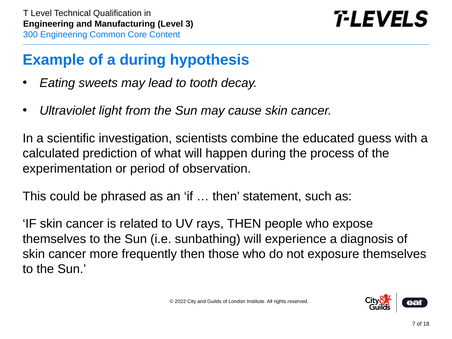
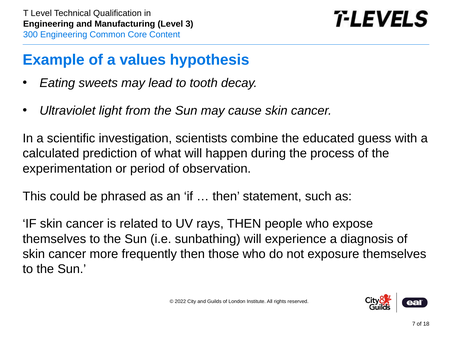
a during: during -> values (143, 60)
